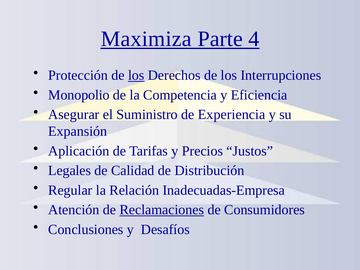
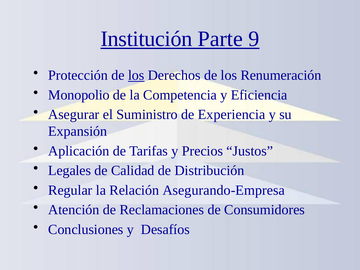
Maximiza: Maximiza -> Institución (146, 39)
4: 4 -> 9 (254, 39)
Interrupciones: Interrupciones -> Renumeración (281, 75)
Inadecuadas-Empresa: Inadecuadas-Empresa -> Asegurando-Empresa (224, 190)
Reclamaciones underline: present -> none (162, 210)
